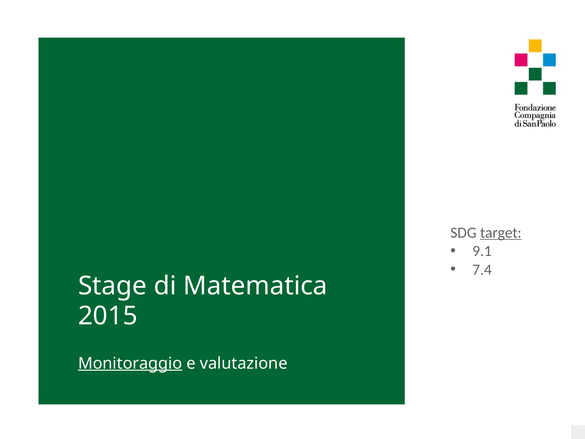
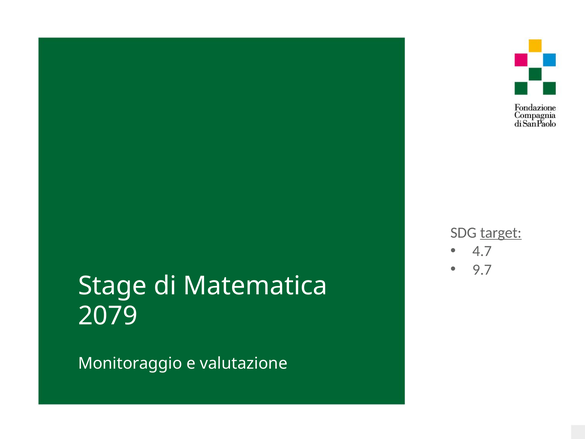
9.1: 9.1 -> 4.7 (482, 251)
7.4: 7.4 -> 9.7 (482, 270)
2015: 2015 -> 2079 (108, 316)
Monitoraggio underline: present -> none (130, 363)
